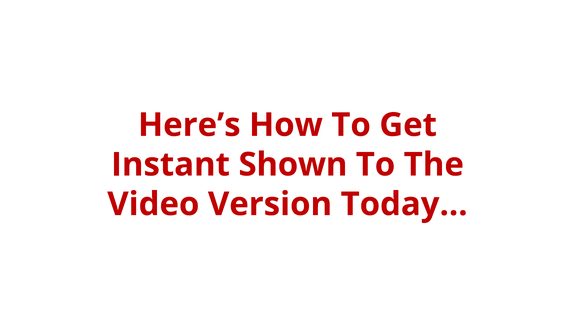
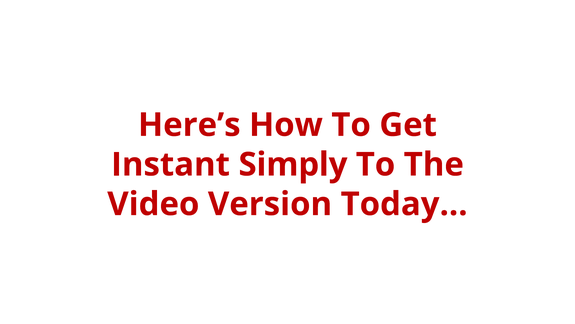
Shown: Shown -> Simply (293, 164)
